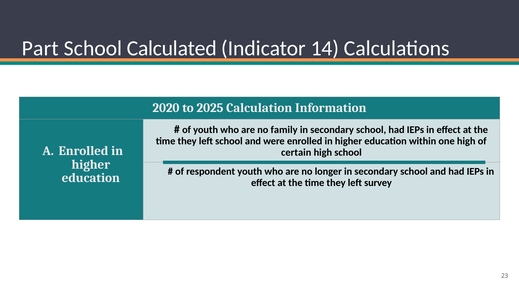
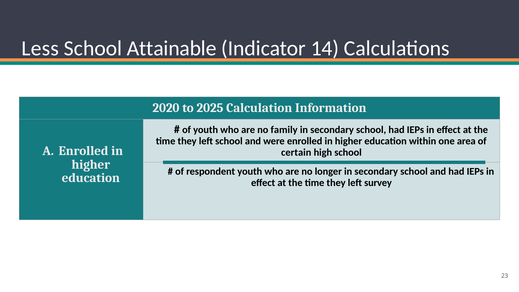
Part: Part -> Less (40, 48)
Calculated: Calculated -> Attainable (172, 48)
one high: high -> area (466, 141)
